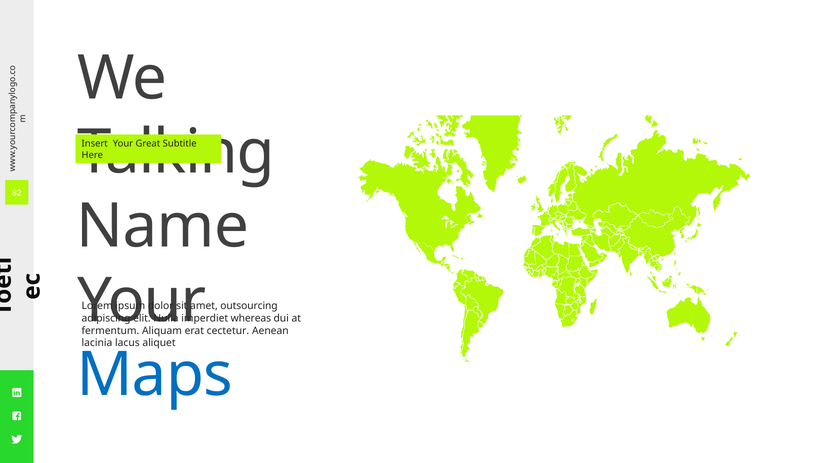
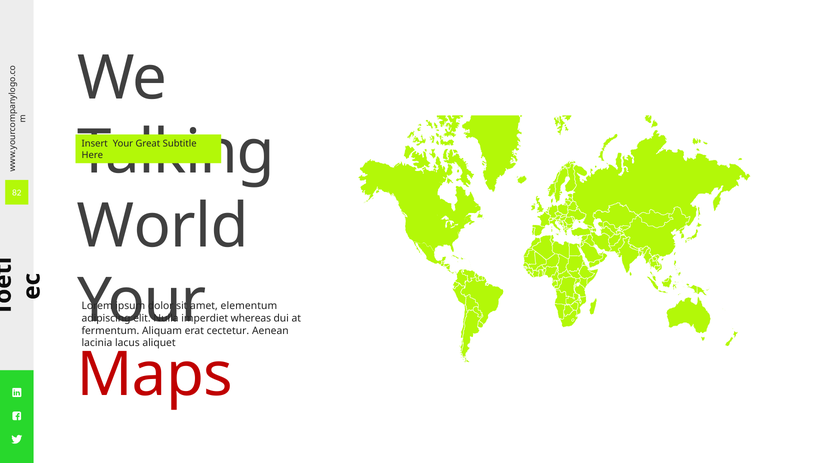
Name: Name -> World (163, 227)
outsourcing: outsourcing -> elementum (249, 306)
Maps colour: blue -> red (155, 375)
